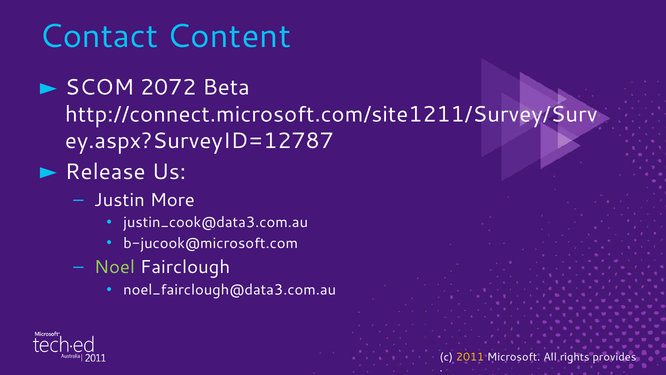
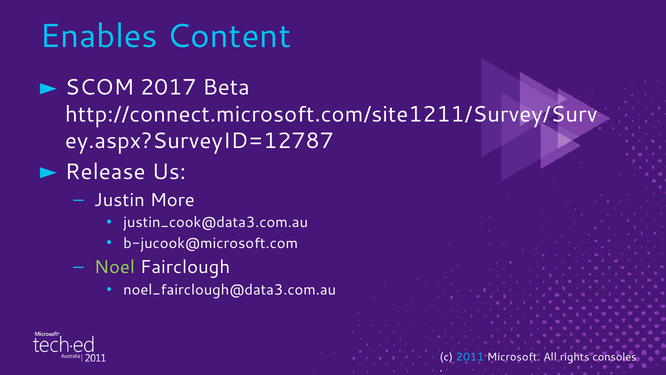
Contact: Contact -> Enables (99, 36)
2072: 2072 -> 2017 (168, 88)
2011 colour: yellow -> light blue (470, 357)
provides: provides -> consoles (615, 357)
